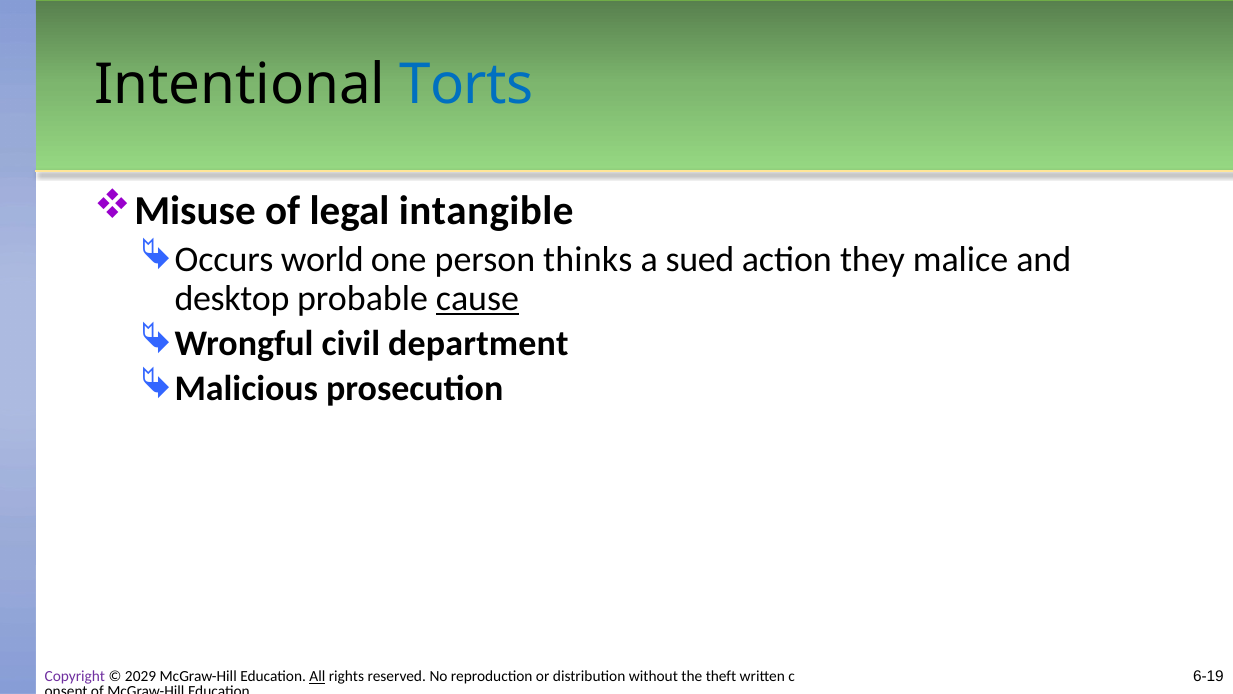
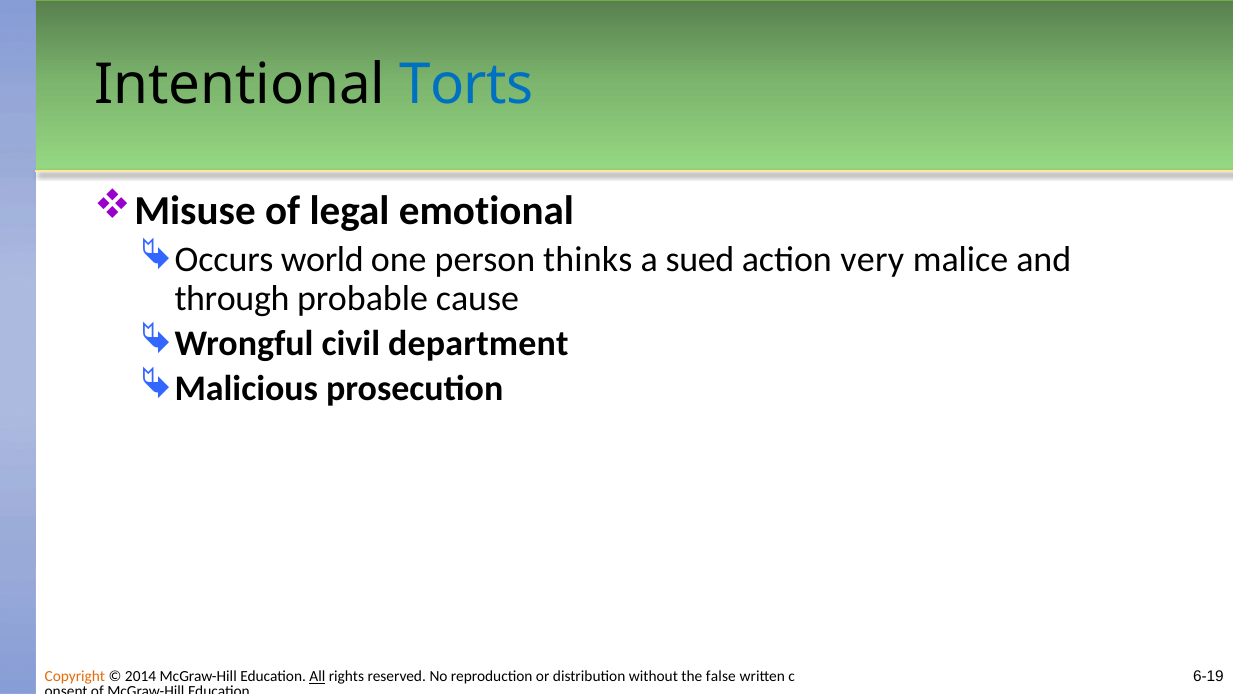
intangible: intangible -> emotional (486, 211)
they: they -> very (872, 259)
desktop: desktop -> through (232, 298)
cause underline: present -> none (477, 298)
Copyright colour: purple -> orange (75, 676)
2029: 2029 -> 2014 (141, 676)
theft: theft -> false (721, 676)
